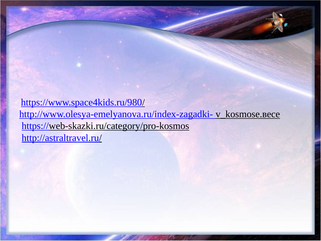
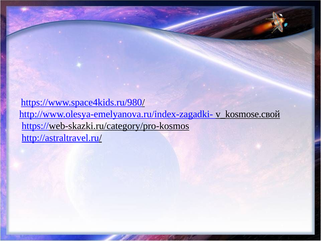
v_kosmose.весе: v_kosmose.весе -> v_kosmose.свой (248, 114)
